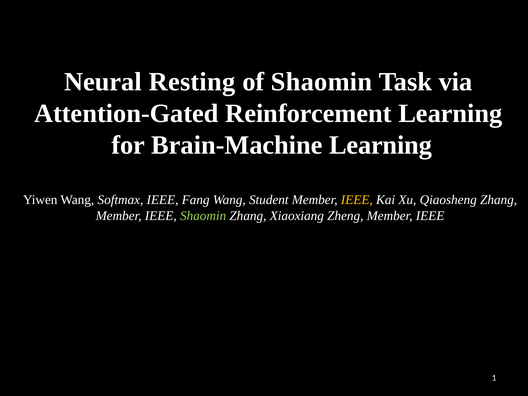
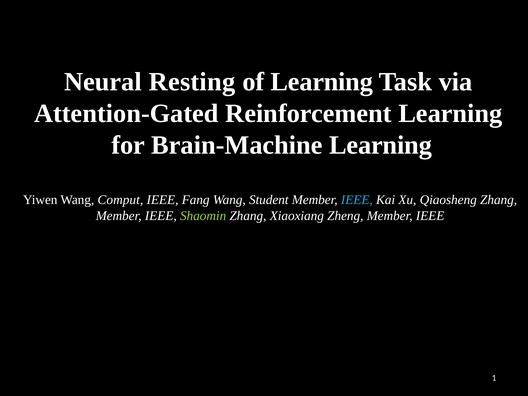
of Shaomin: Shaomin -> Learning (322, 82)
Softmax: Softmax -> Comput (120, 200)
IEEE colour: yellow -> light blue (357, 200)
